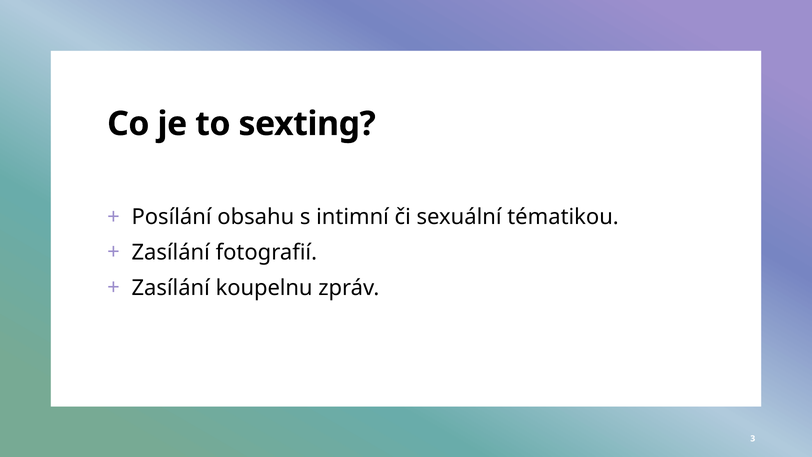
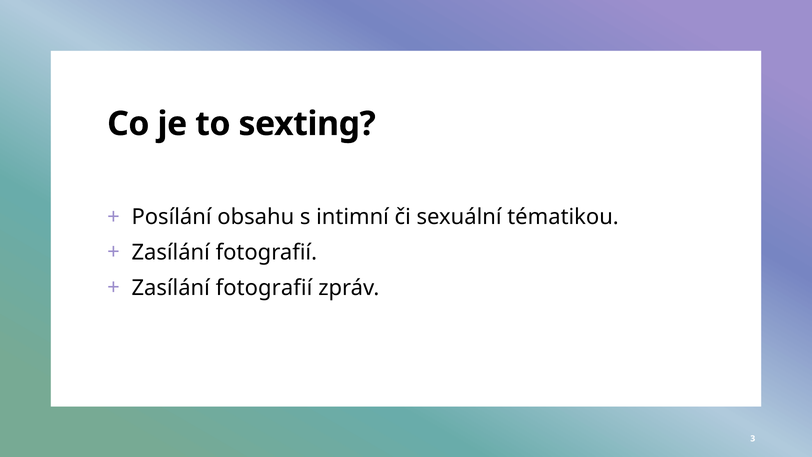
koupelnu: koupelnu -> fotografií (264, 288)
